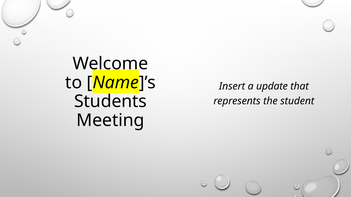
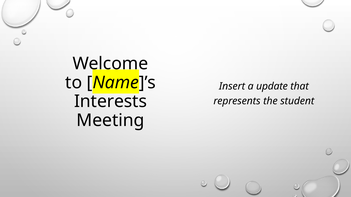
Students: Students -> Interests (110, 102)
